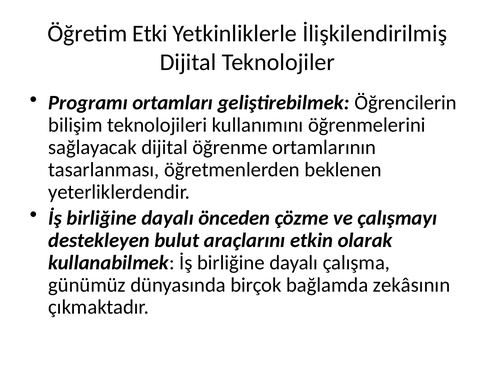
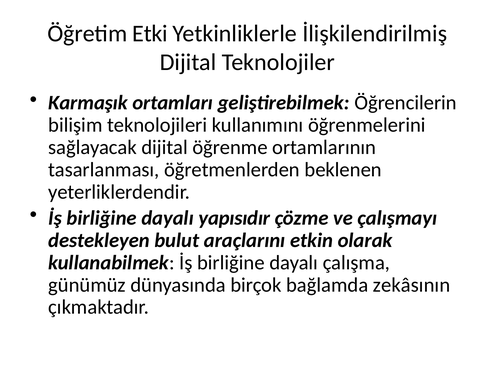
Programı: Programı -> Karmaşık (88, 103)
önceden: önceden -> yapısıdır (234, 218)
